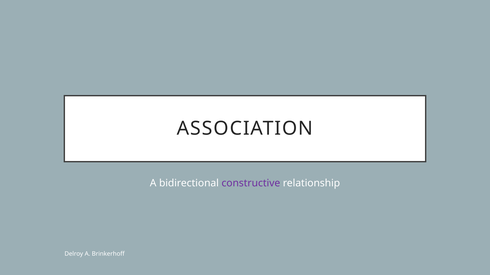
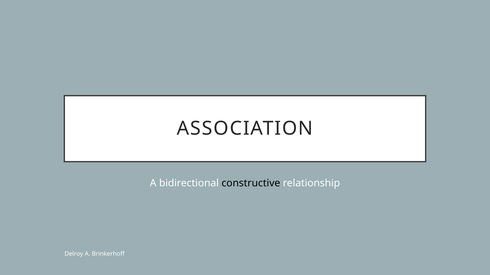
constructive colour: purple -> black (251, 184)
